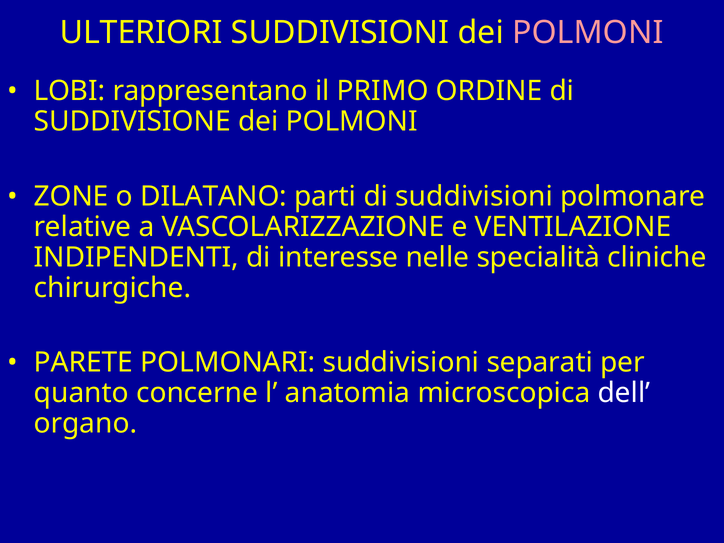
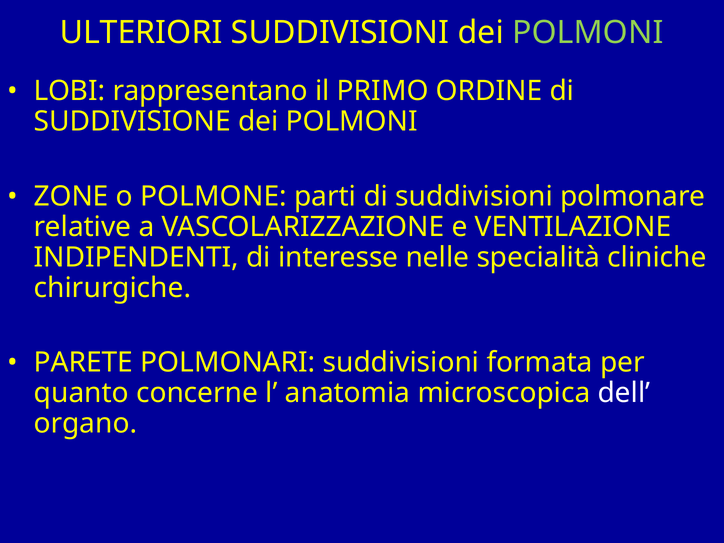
POLMONI colour: pink -> light green (588, 32)
DILATANO: DILATANO -> POLMONE (213, 196)
separati: separati -> formata (540, 363)
